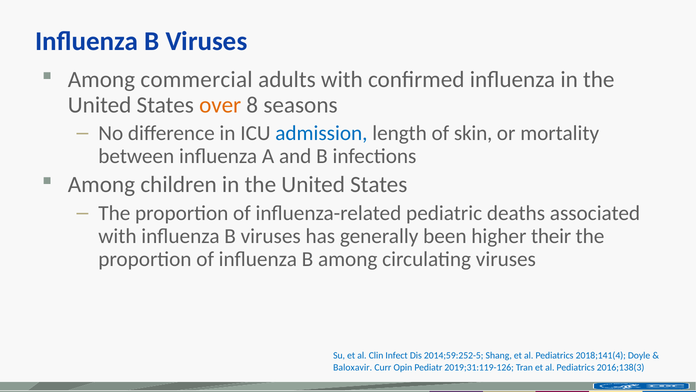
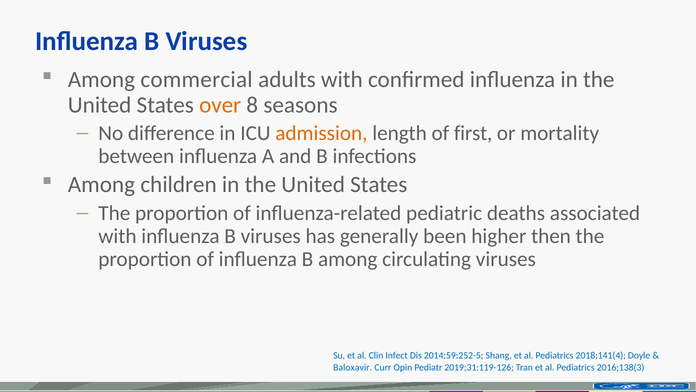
admission colour: blue -> orange (321, 133)
skin: skin -> first (473, 133)
their: their -> then (551, 236)
